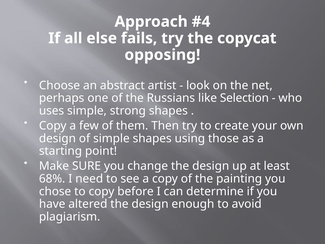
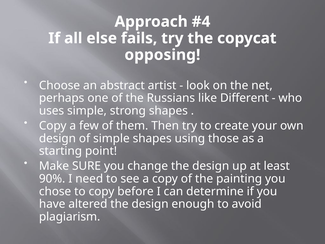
Selection: Selection -> Different (244, 98)
68%: 68% -> 90% (52, 179)
